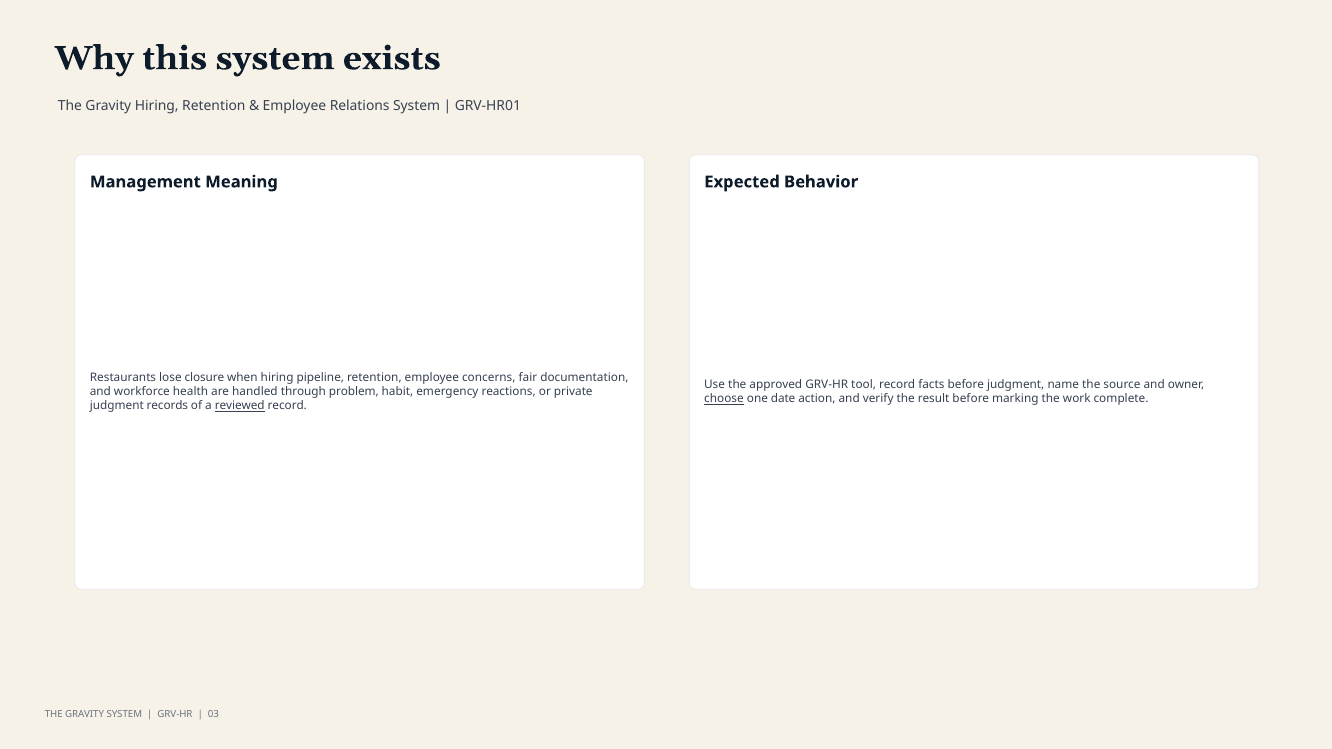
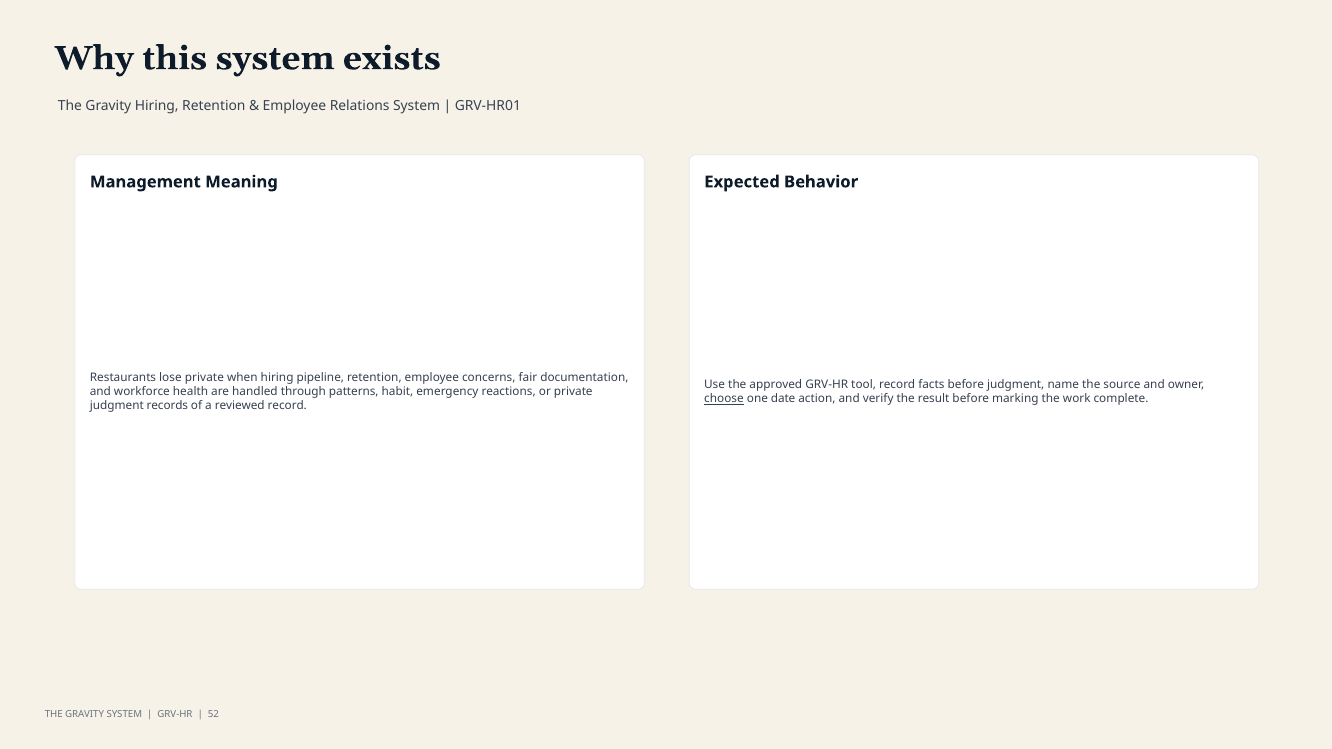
lose closure: closure -> private (204, 378)
problem: problem -> patterns (354, 392)
reviewed underline: present -> none (240, 406)
03: 03 -> 52 (213, 715)
